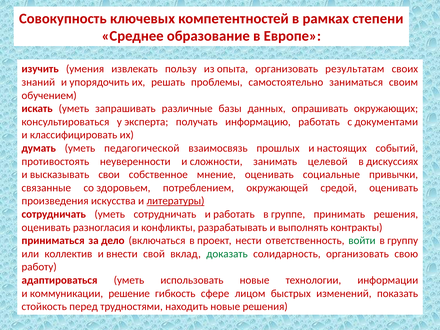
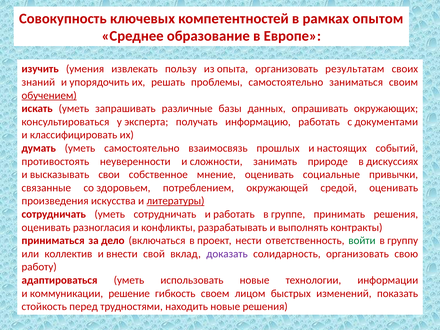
степени: степени -> опытом (378, 19)
обучением underline: none -> present (49, 95)
уметь педагогической: педагогической -> самостоятельно (142, 148)
целевой: целевой -> природе (328, 161)
доказать colour: green -> purple (227, 254)
сфере: сфере -> своем (215, 293)
